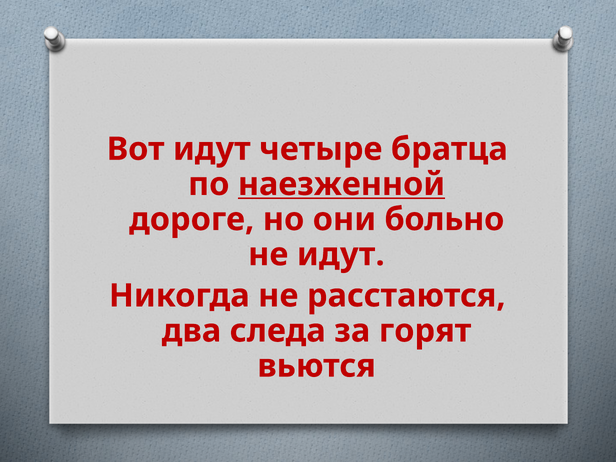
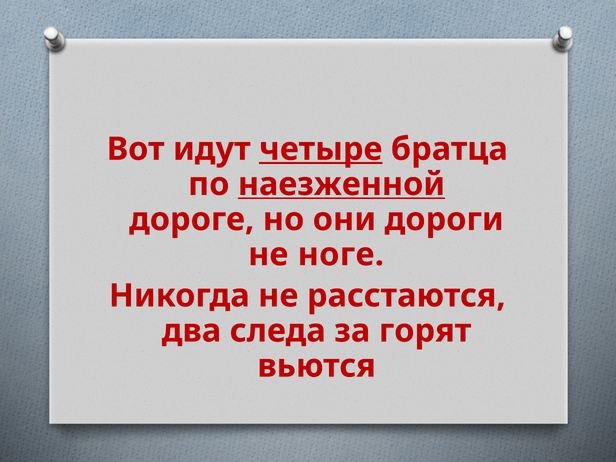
четыре underline: none -> present (321, 149)
больно: больно -> дороги (444, 219)
не идут: идут -> ноге (341, 254)
